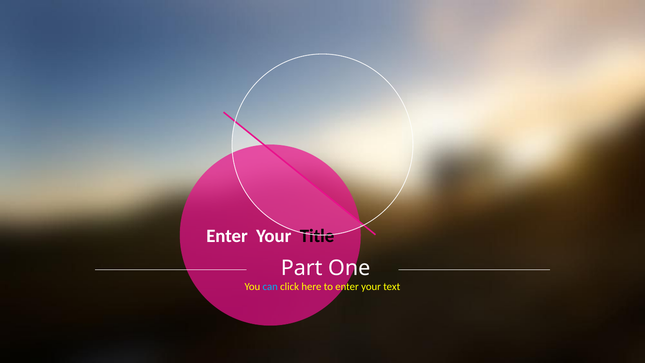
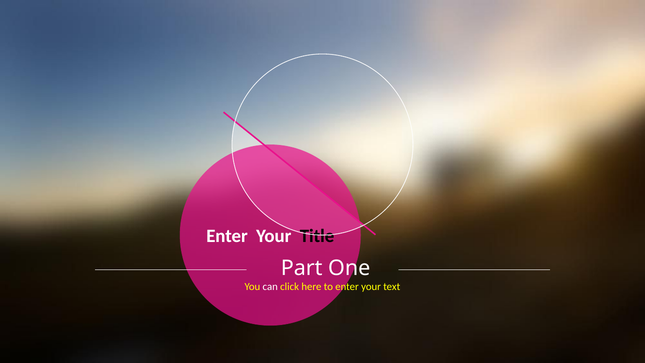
can colour: light blue -> white (270, 287)
